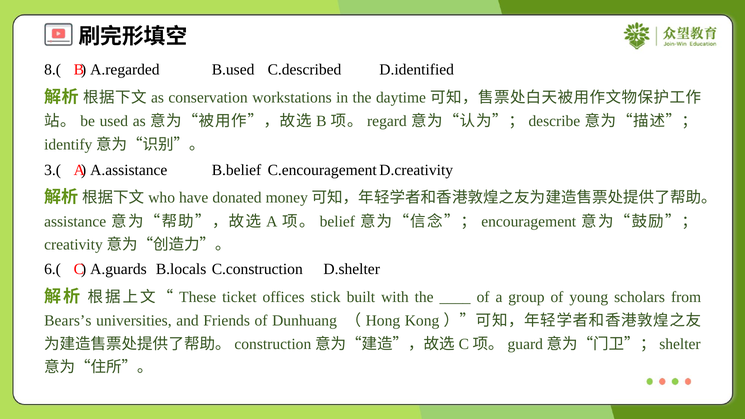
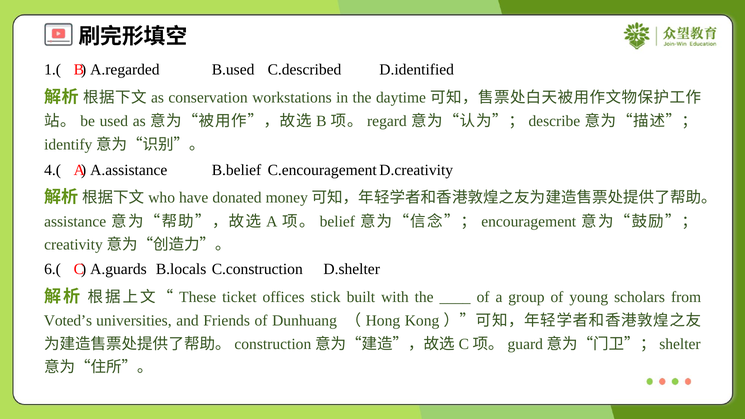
8.(: 8.( -> 1.( (53, 70)
3.(: 3.( -> 4.( (53, 170)
Bears’s: Bears’s -> Voted’s (68, 321)
